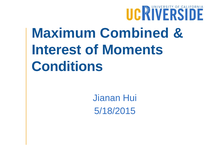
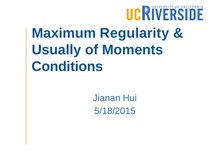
Combined: Combined -> Regularity (134, 33)
Interest: Interest -> Usually (56, 50)
